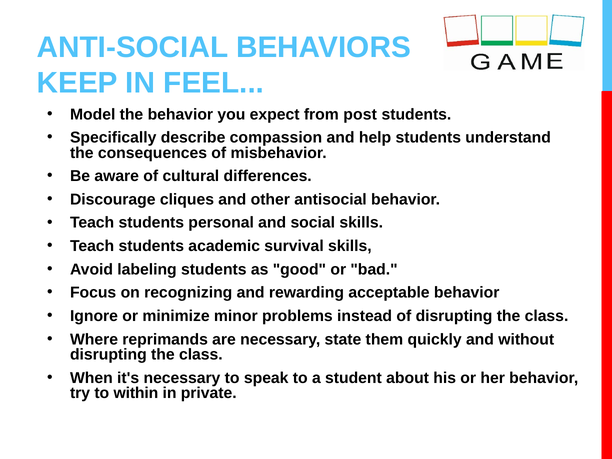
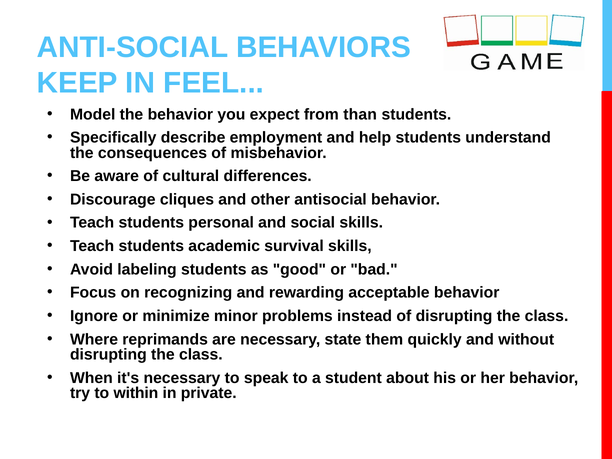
post: post -> than (360, 114)
compassion: compassion -> employment (276, 138)
